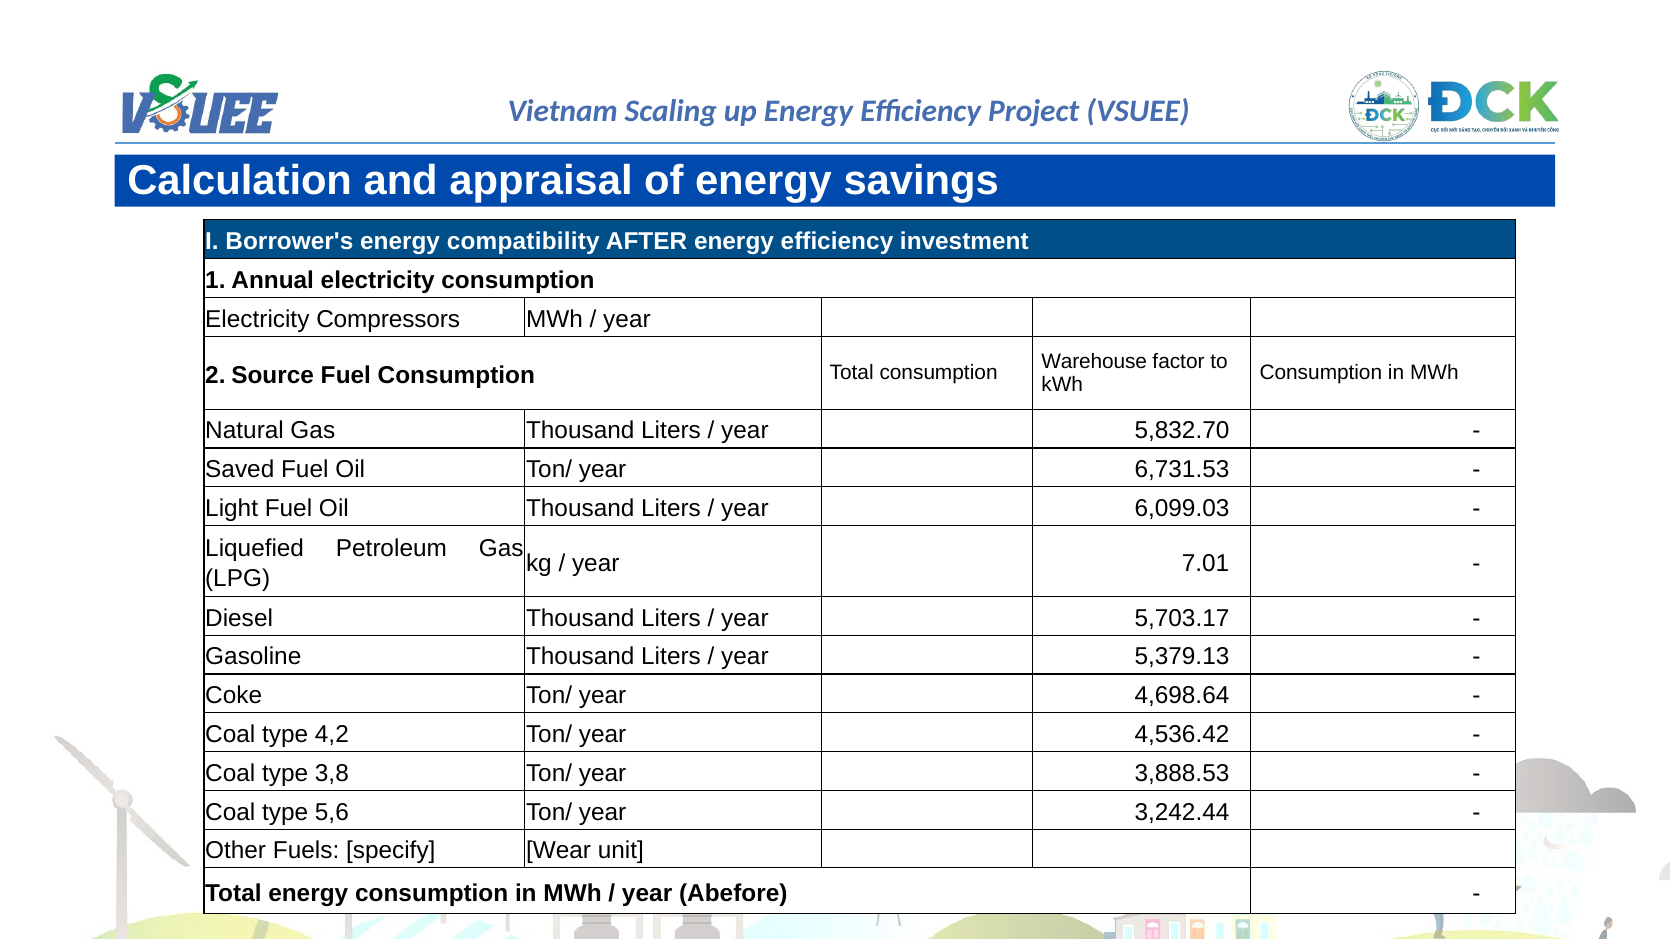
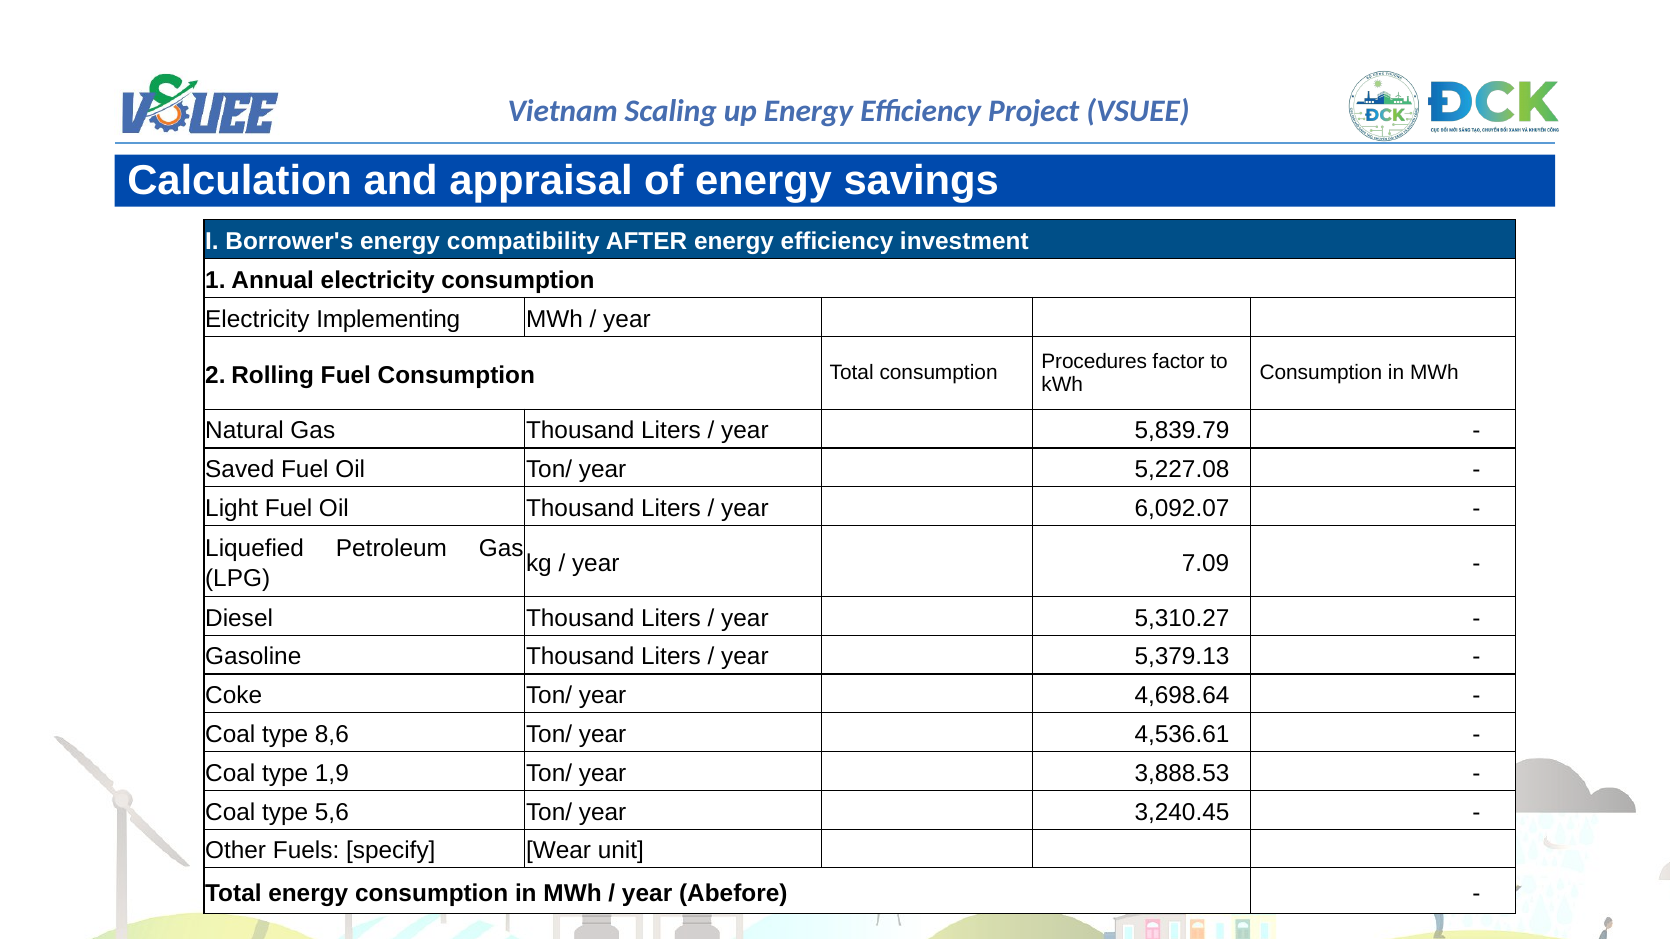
Compressors: Compressors -> Implementing (388, 319)
Warehouse: Warehouse -> Procedures (1094, 362)
Source: Source -> Rolling (273, 375)
5,832.70: 5,832.70 -> 5,839.79 (1182, 431)
6,731.53: 6,731.53 -> 5,227.08 (1182, 470)
6,099.03: 6,099.03 -> 6,092.07 (1182, 509)
7.01: 7.01 -> 7.09 (1206, 564)
5,703.17: 5,703.17 -> 5,310.27 (1182, 618)
4,2: 4,2 -> 8,6 (332, 735)
4,536.42: 4,536.42 -> 4,536.61 (1182, 735)
3,8: 3,8 -> 1,9 (332, 774)
3,242.44: 3,242.44 -> 3,240.45 (1182, 812)
